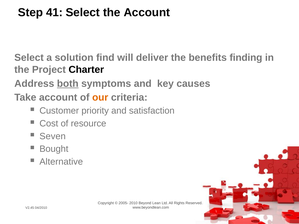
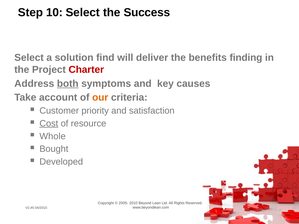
41: 41 -> 10 (54, 13)
the Account: Account -> Success (147, 13)
Charter colour: black -> red (86, 70)
Cost underline: none -> present (49, 124)
Seven: Seven -> Whole (53, 136)
Alternative: Alternative -> Developed (61, 162)
